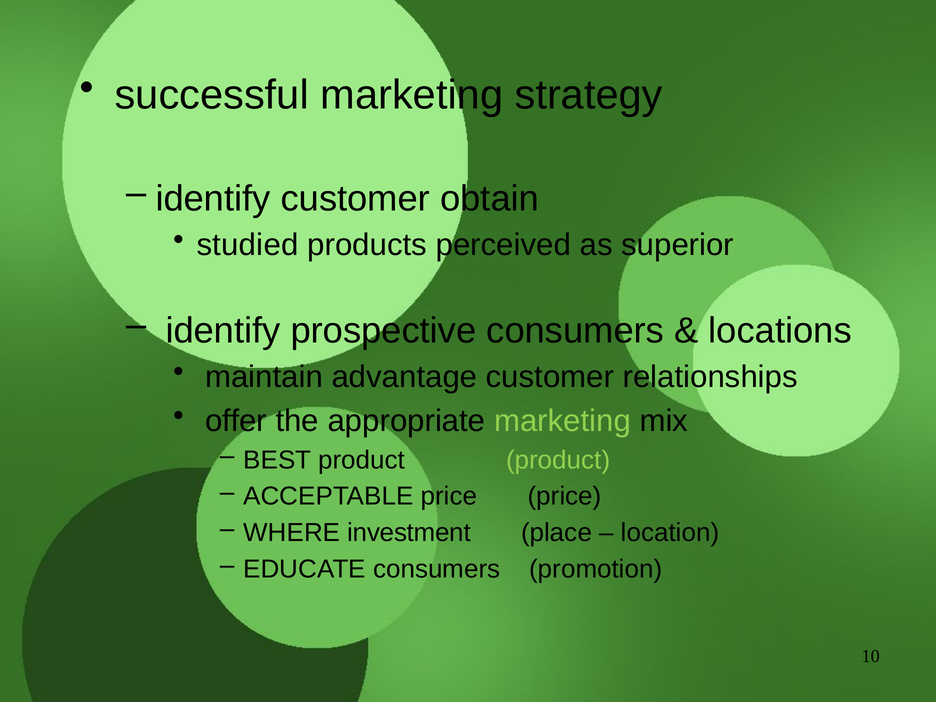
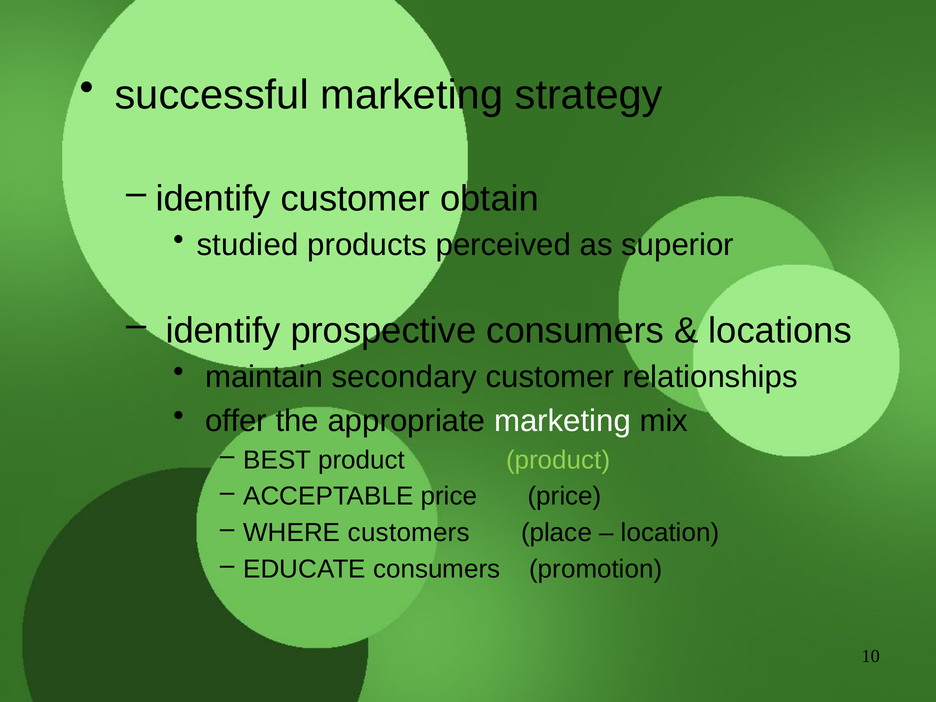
advantage: advantage -> secondary (404, 377)
marketing colour: light green -> white (562, 421)
investment: investment -> customers (409, 533)
